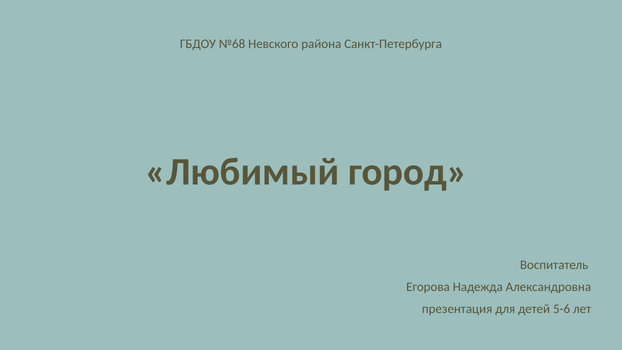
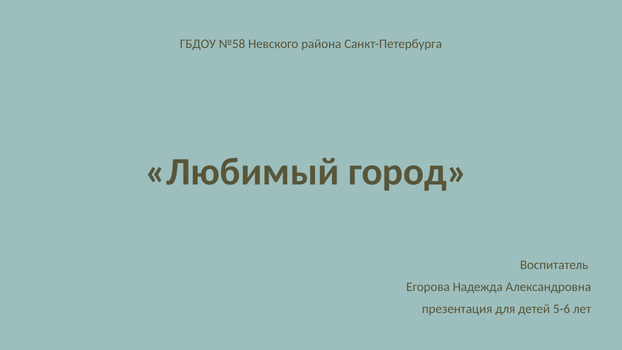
№68: №68 -> №58 (232, 44)
